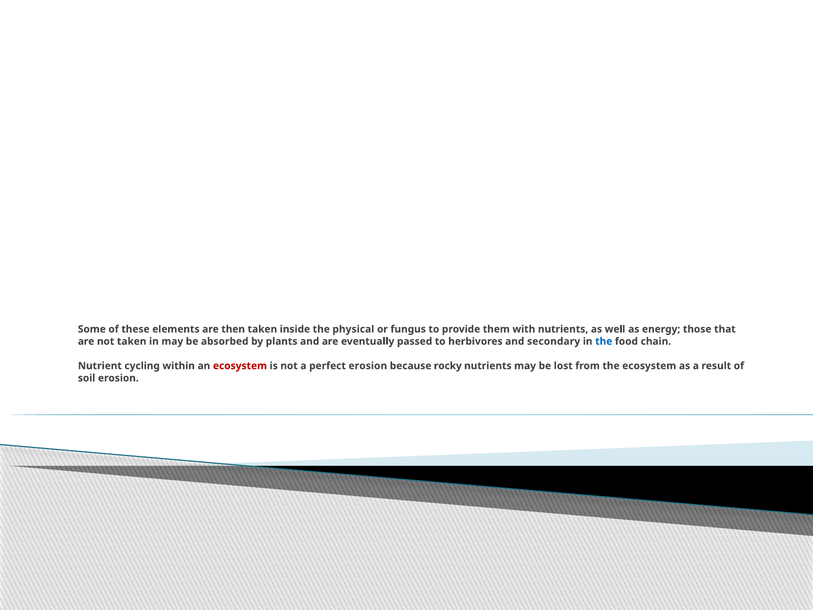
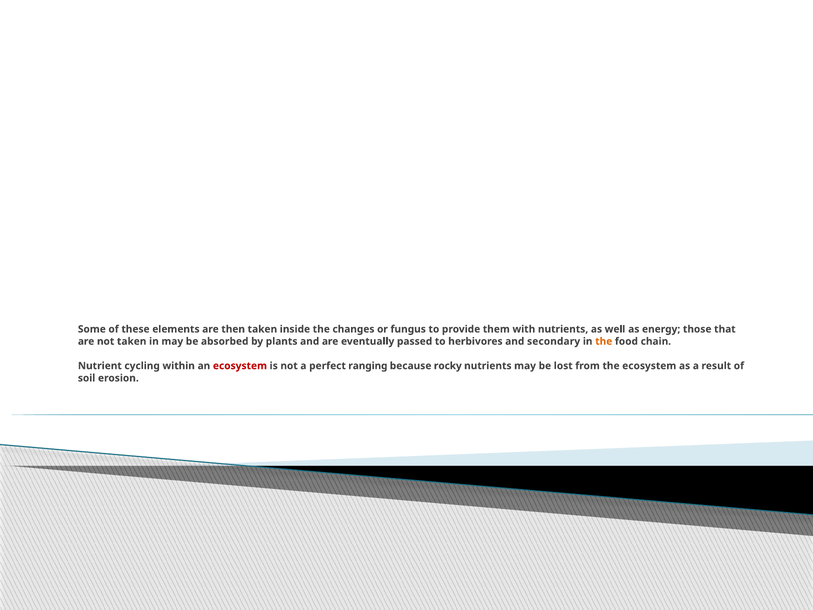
physical: physical -> changes (353, 329)
the colour: blue -> orange (604, 341)
perfect erosion: erosion -> ranging (368, 366)
